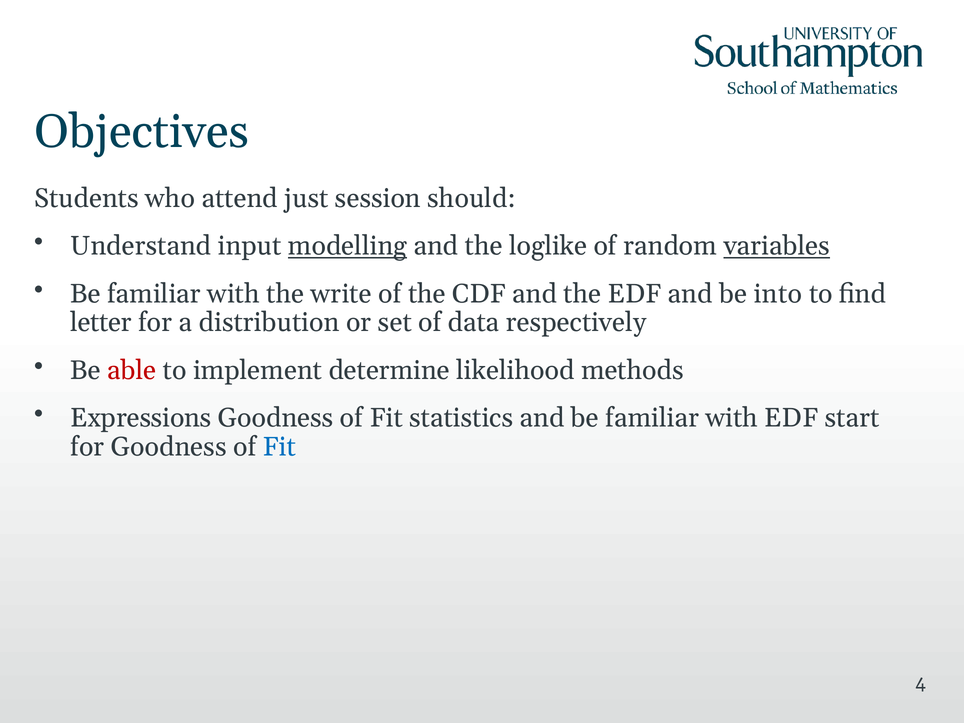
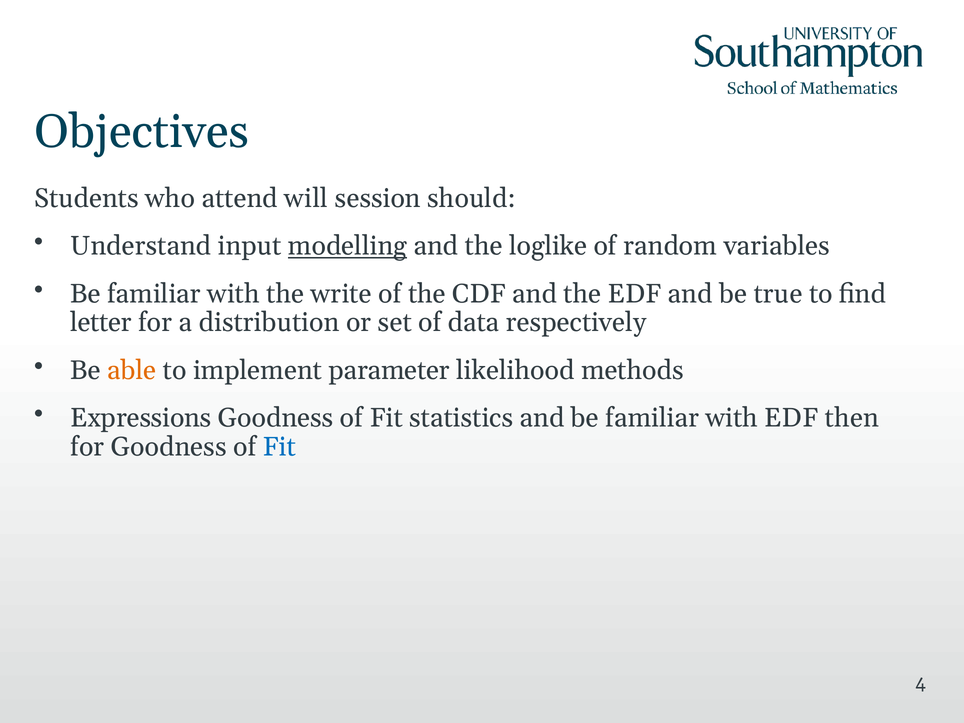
just: just -> will (306, 198)
variables underline: present -> none (777, 246)
into: into -> true (778, 294)
able colour: red -> orange (132, 370)
determine: determine -> parameter (389, 370)
start: start -> then (852, 418)
